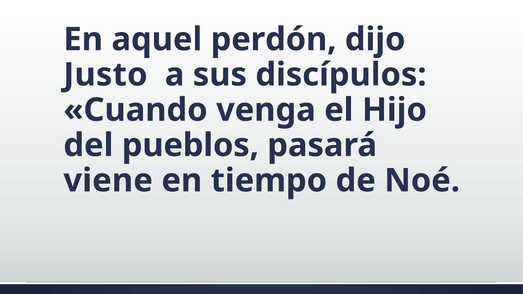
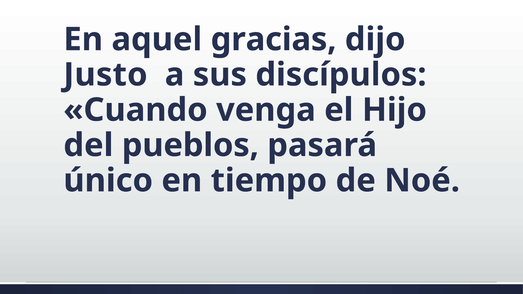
perdón: perdón -> gracias (274, 39)
viene: viene -> único (108, 181)
